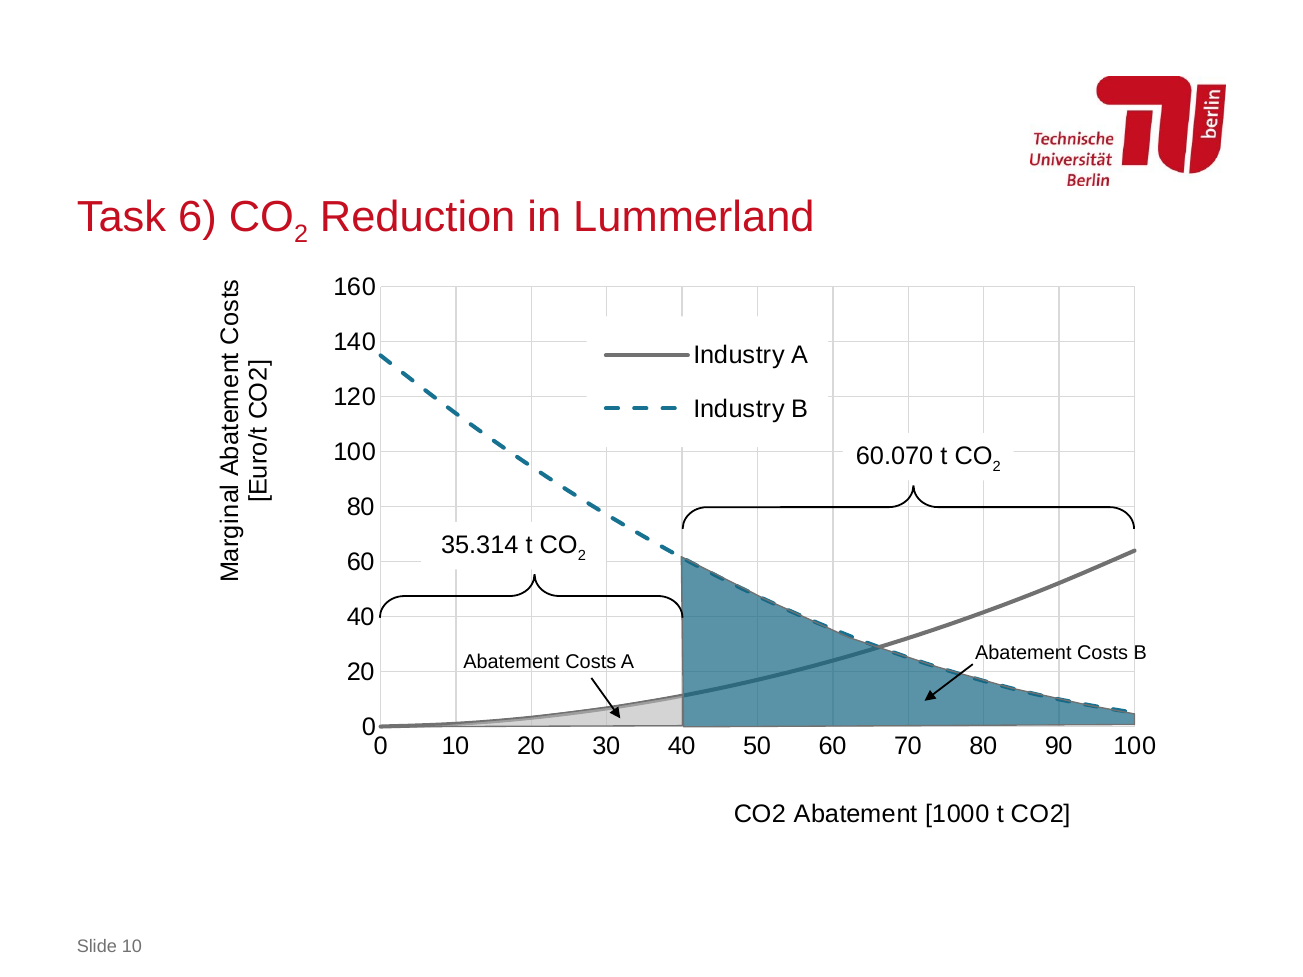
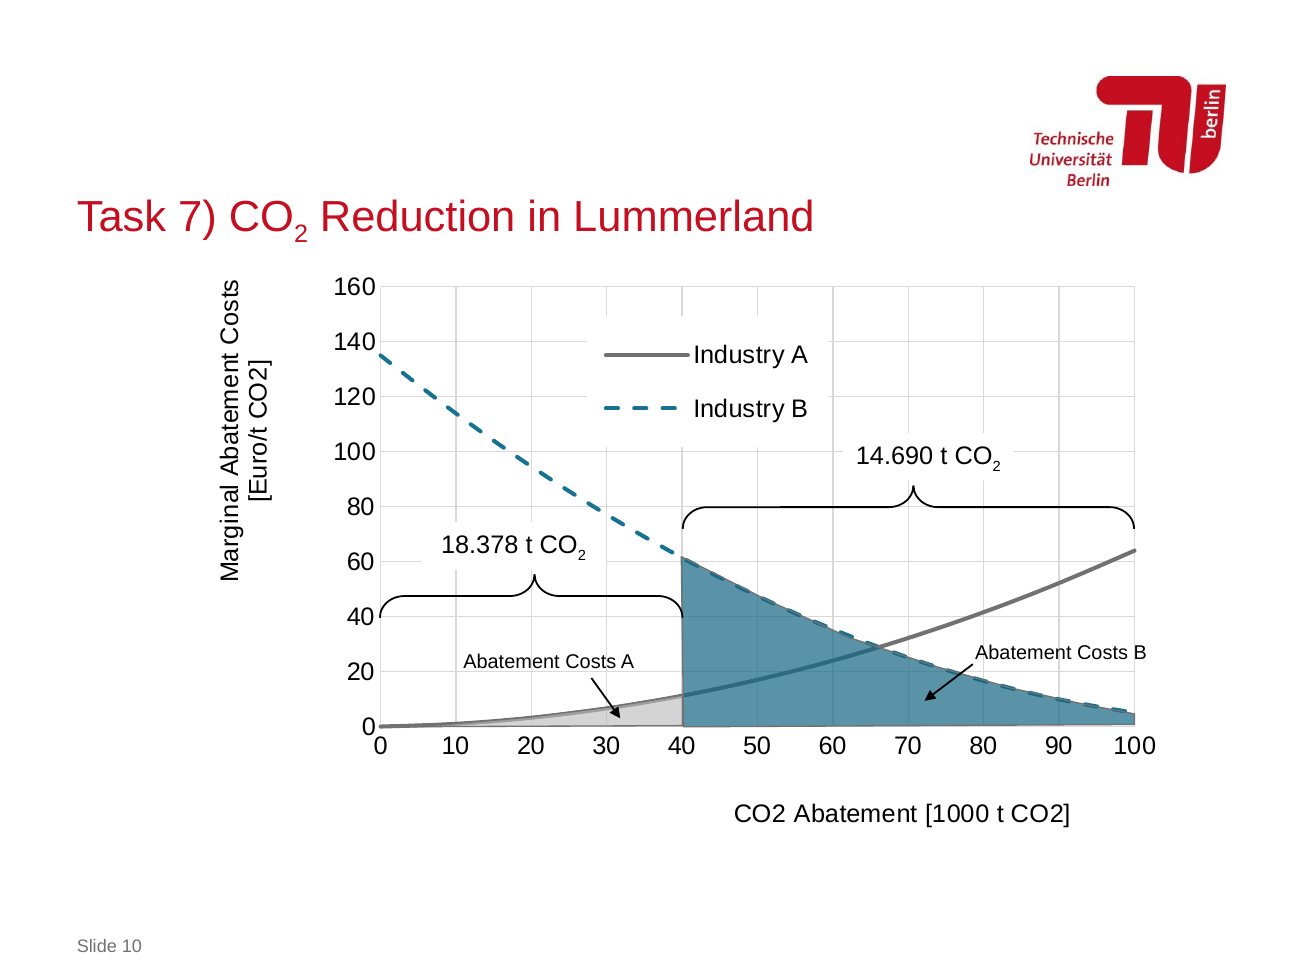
6: 6 -> 7 (197, 217)
60.070: 60.070 -> 14.690 (895, 457)
35.314: 35.314 -> 18.378 (480, 545)
